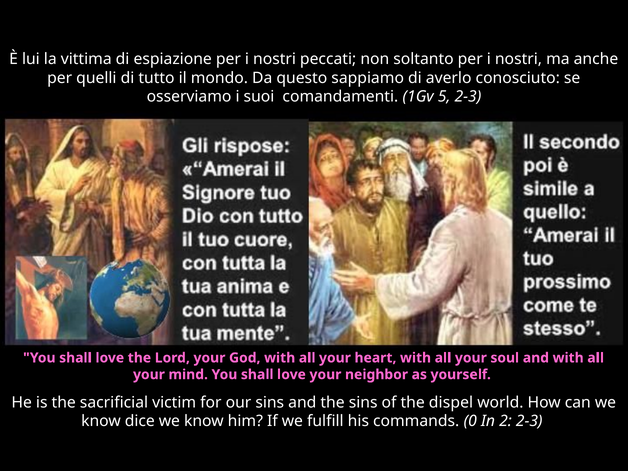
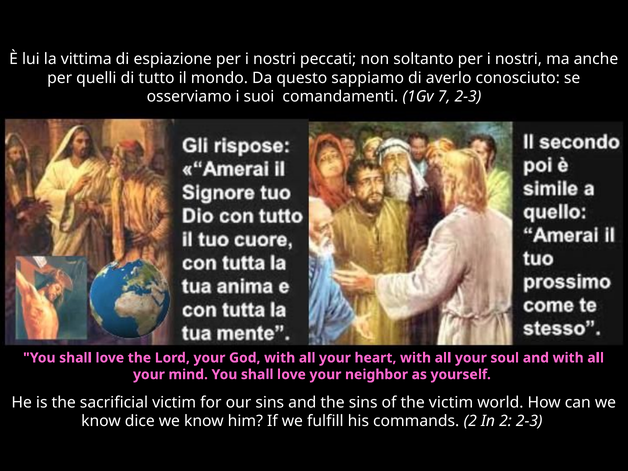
5: 5 -> 7 (444, 97)
the dispel: dispel -> victim (451, 402)
commands 0: 0 -> 2 (470, 421)
